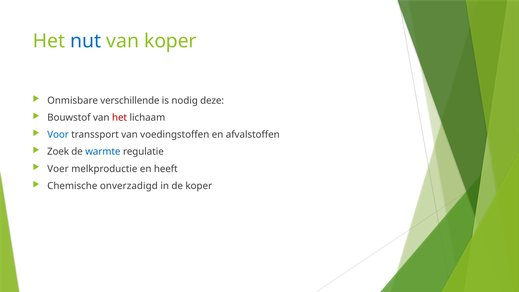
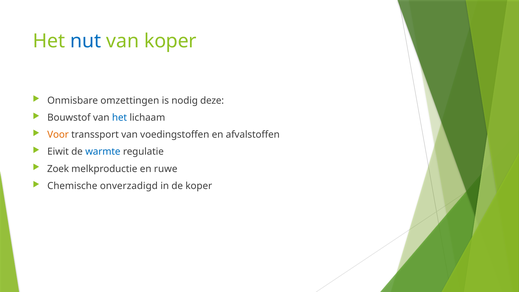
verschillende: verschillende -> omzettingen (130, 100)
het colour: red -> blue (120, 118)
Voor colour: blue -> orange (58, 135)
Zoek: Zoek -> Eiwit (58, 152)
Voer: Voer -> Zoek (58, 169)
heeft: heeft -> ruwe (166, 169)
